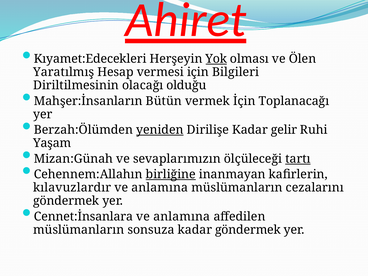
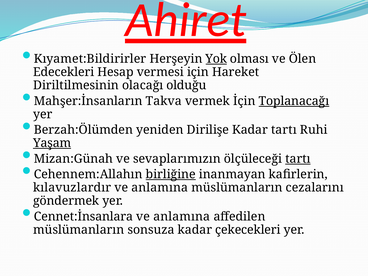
Kıyamet:Edecekleri: Kıyamet:Edecekleri -> Kıyamet:Bildirirler (90, 59)
Yaratılmış: Yaratılmış -> Edecekleri (64, 72)
Bilgileri: Bilgileri -> Hareket (236, 72)
Bütün: Bütün -> Takva (164, 101)
Toplanacağı underline: none -> present (294, 101)
yeniden underline: present -> none (160, 130)
Kadar gelir: gelir -> tartı (284, 130)
Yaşam underline: none -> present (52, 143)
kadar göndermek: göndermek -> çekecekleri (248, 230)
